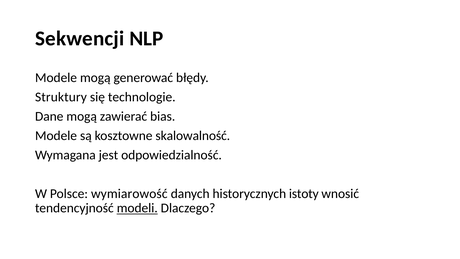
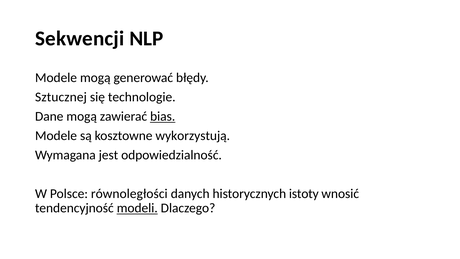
Struktury: Struktury -> Sztucznej (61, 97)
bias underline: none -> present (163, 116)
skalowalność: skalowalność -> wykorzystują (193, 136)
wymiarowość: wymiarowość -> równoległości (129, 193)
